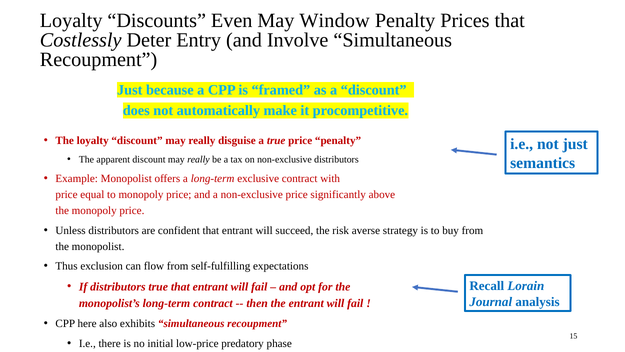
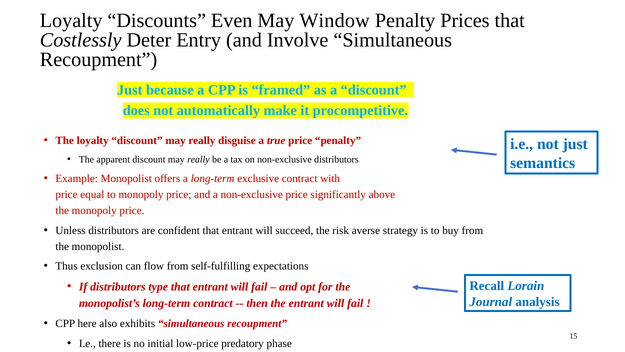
distributors true: true -> type (158, 286)
